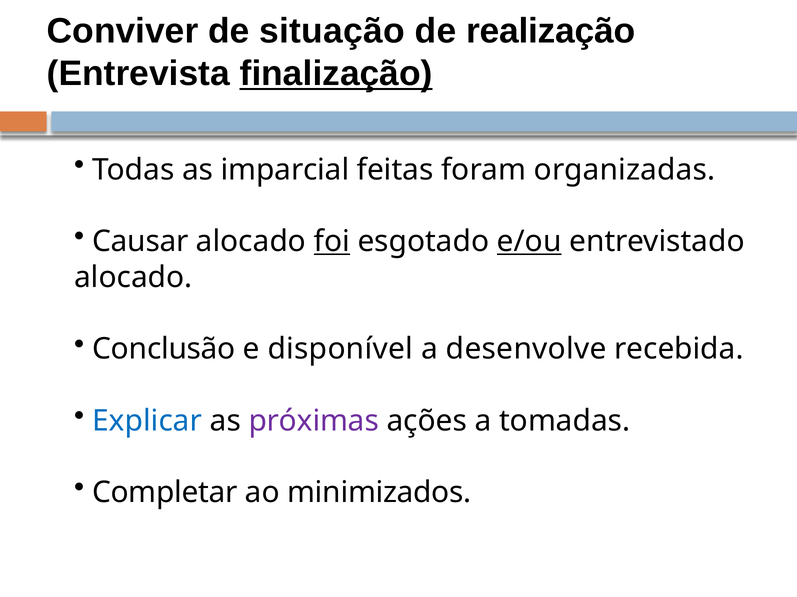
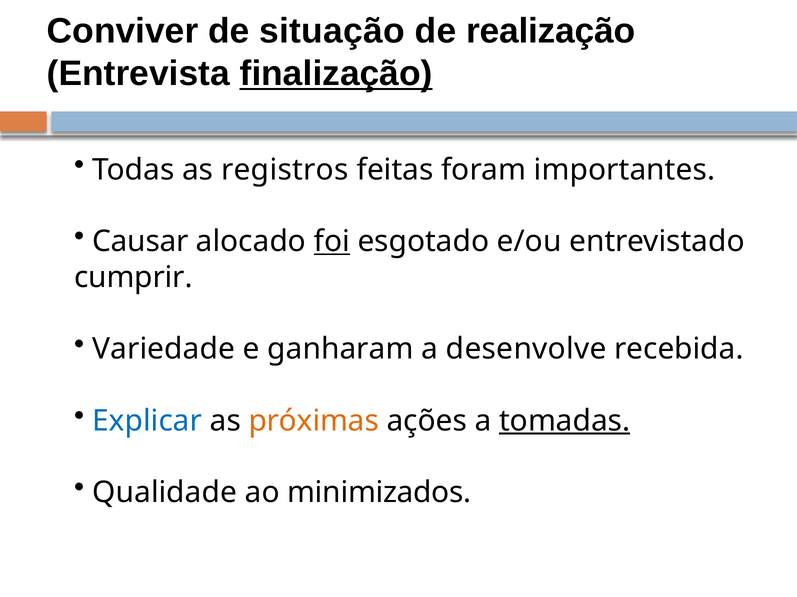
imparcial: imparcial -> registros (285, 170)
organizadas: organizadas -> importantes (625, 170)
e/ou underline: present -> none (529, 242)
alocado: alocado -> cumprir (133, 278)
Conclusão: Conclusão -> Variedade (164, 349)
disponível: disponível -> ganharam (341, 349)
próximas colour: purple -> orange (314, 421)
tomadas underline: none -> present (565, 421)
Completar: Completar -> Qualidade (165, 493)
